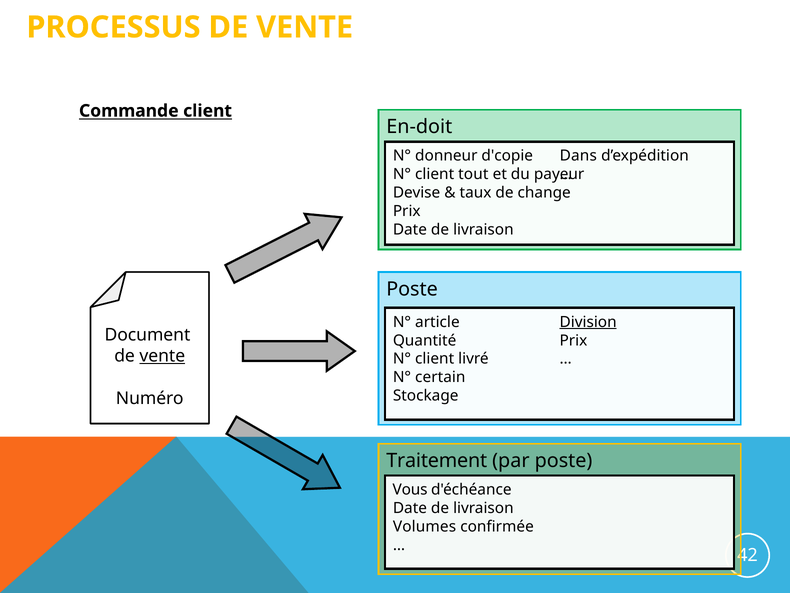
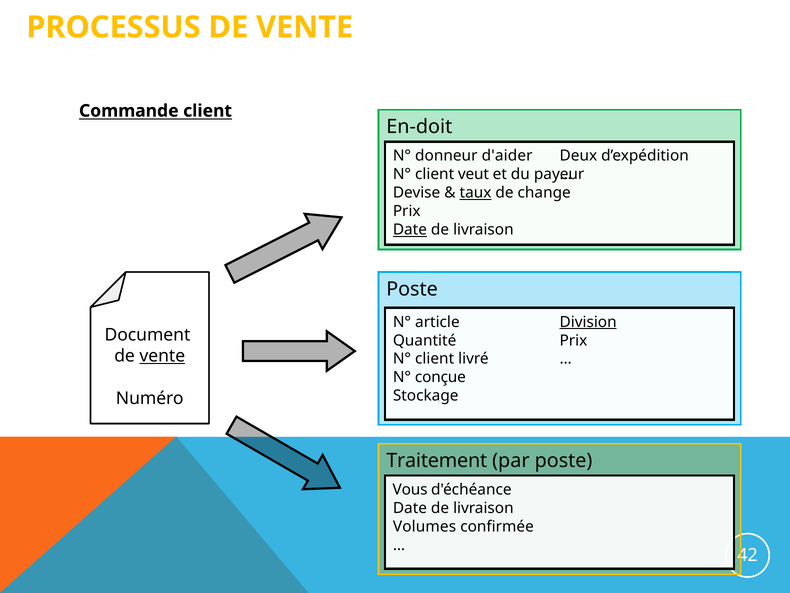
d'copie: d'copie -> d'aider (507, 156)
Dans: Dans -> Deux (578, 156)
tout: tout -> veut (473, 174)
taux underline: none -> present (475, 193)
Date underline: none -> present (410, 230)
certain: certain -> conçue (440, 377)
